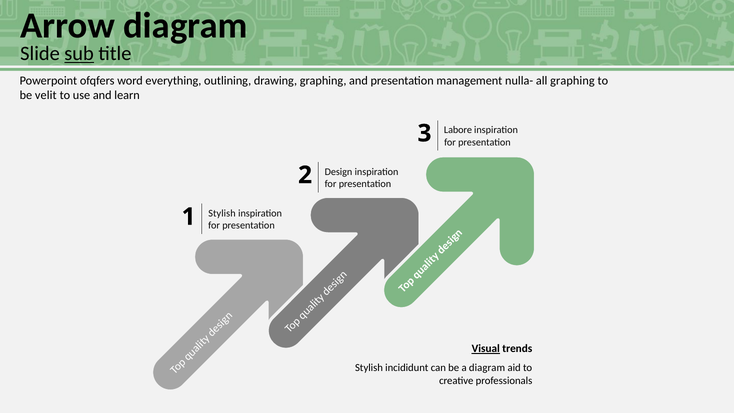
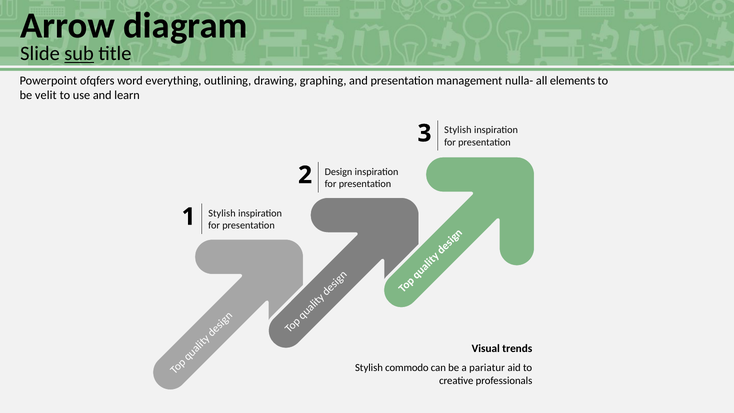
all graphing: graphing -> elements (573, 81)
Labore: Labore -> Stylish (458, 130)
Visual underline: present -> none (486, 349)
incididunt: incididunt -> commodo (407, 368)
a diagram: diagram -> pariatur (487, 368)
